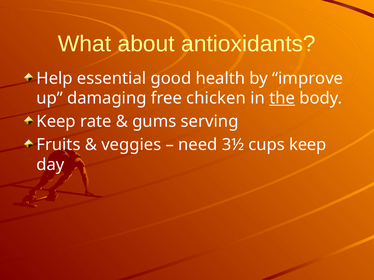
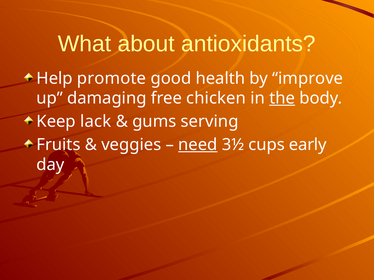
essential: essential -> promote (112, 78)
rate: rate -> lack (96, 122)
need underline: none -> present (198, 145)
cups keep: keep -> early (308, 145)
